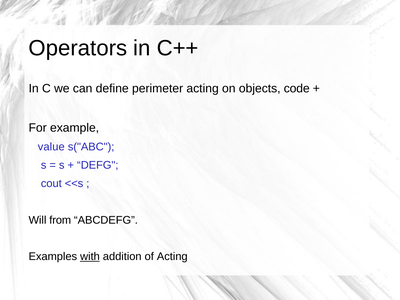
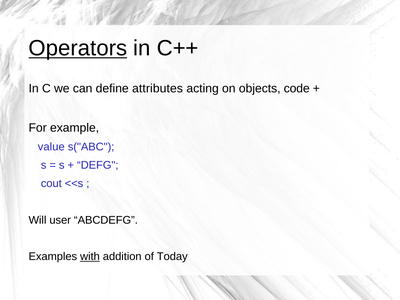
Operators underline: none -> present (78, 48)
perimeter: perimeter -> attributes (158, 88)
from: from -> user (60, 220)
of Acting: Acting -> Today (172, 257)
